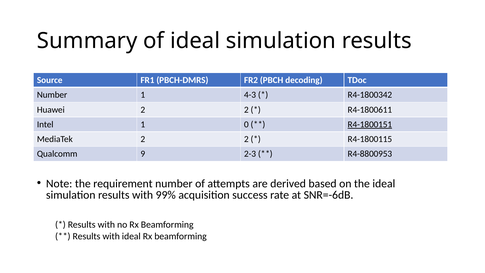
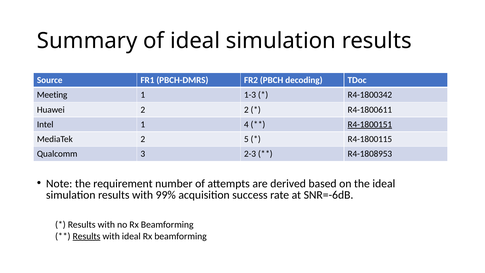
Number: Number -> Meeting (52, 95)
4-3: 4-3 -> 1-3 (250, 95)
0: 0 -> 4 (246, 124)
MediaTek 2 2: 2 -> 5 (246, 139)
9: 9 -> 3 (143, 154)
R4-8800953: R4-8800953 -> R4-1808953 (370, 154)
Results underline: none -> present (86, 236)
